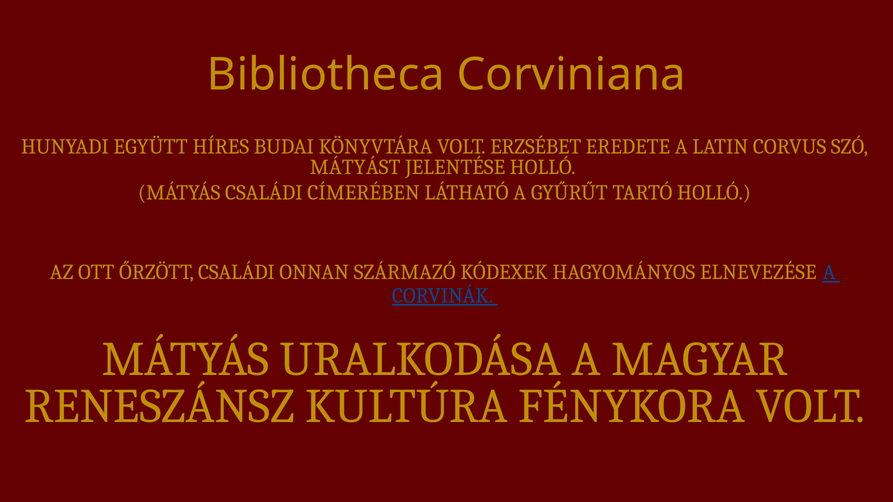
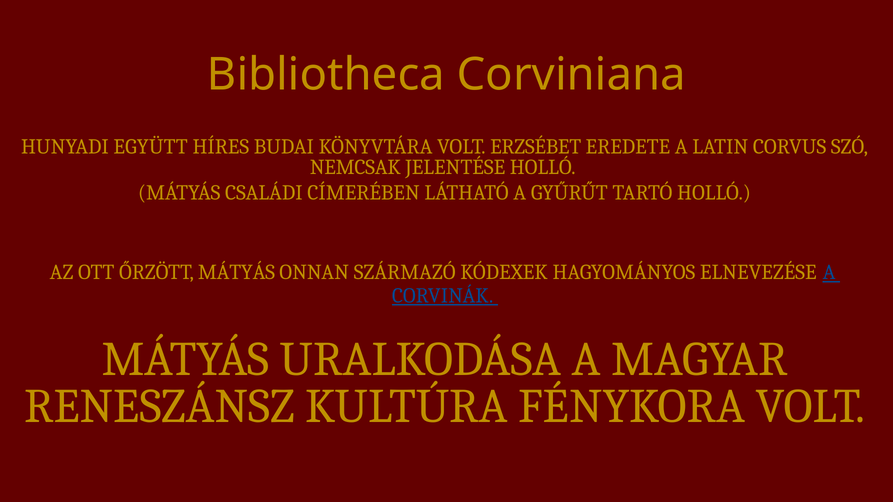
MÁTYÁST: MÁTYÁST -> NEMCSAK (355, 167)
ŐRZÖTT CSALÁDI: CSALÁDI -> MÁTYÁS (236, 273)
